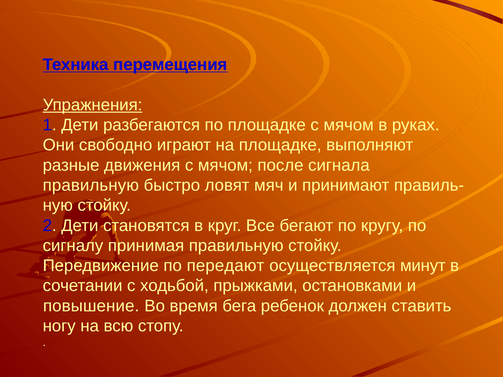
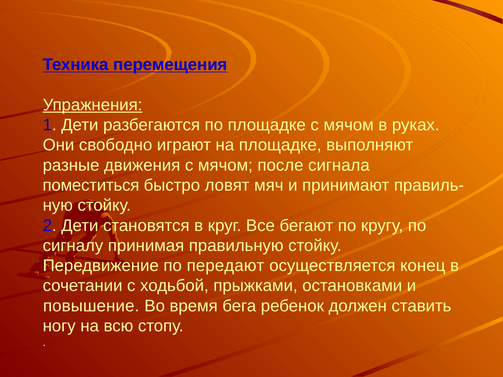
правильную: правильную -> поместиться (91, 185)
минут: минут -> конец (423, 266)
